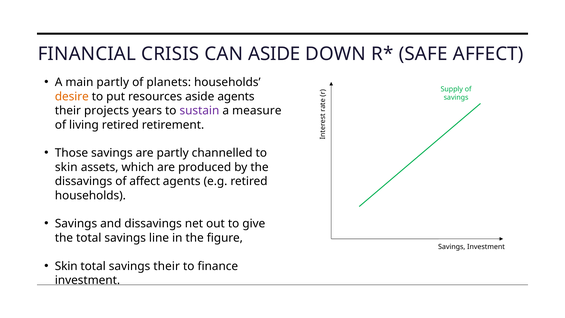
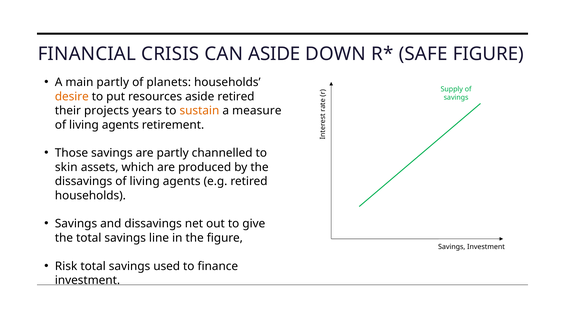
SAFE AFFECT: AFFECT -> FIGURE (488, 54)
aside agents: agents -> retired (236, 96)
sustain colour: purple -> orange (199, 111)
retired: retired -> agents (120, 125)
dissavings of affect: affect -> living (145, 181)
Skin: Skin -> Risk (66, 266)
savings their: their -> used (167, 266)
